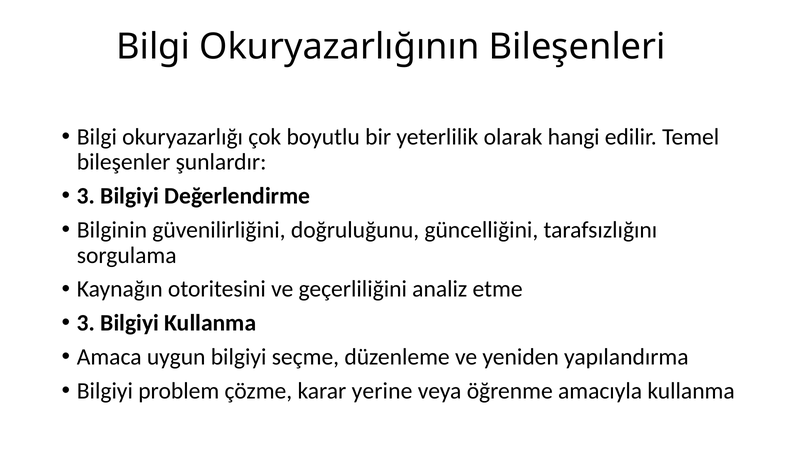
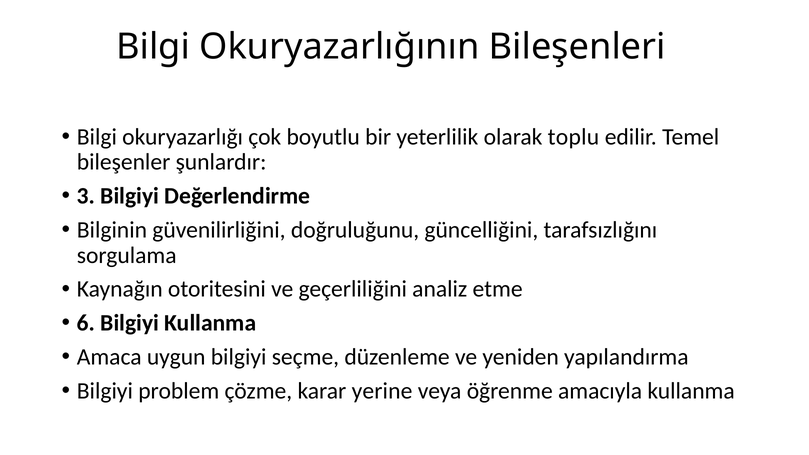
hangi: hangi -> toplu (573, 137)
3: 3 -> 6 (86, 323)
